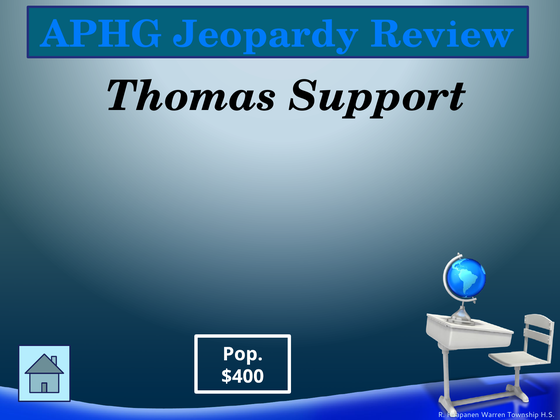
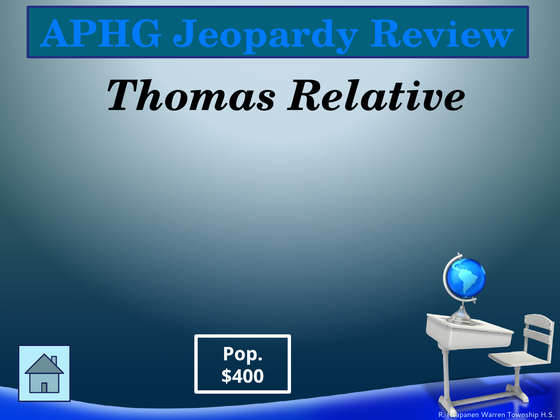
Support: Support -> Relative (378, 96)
